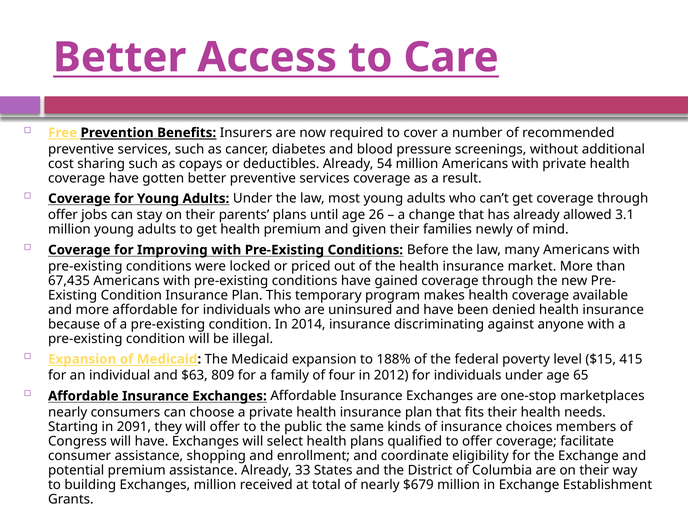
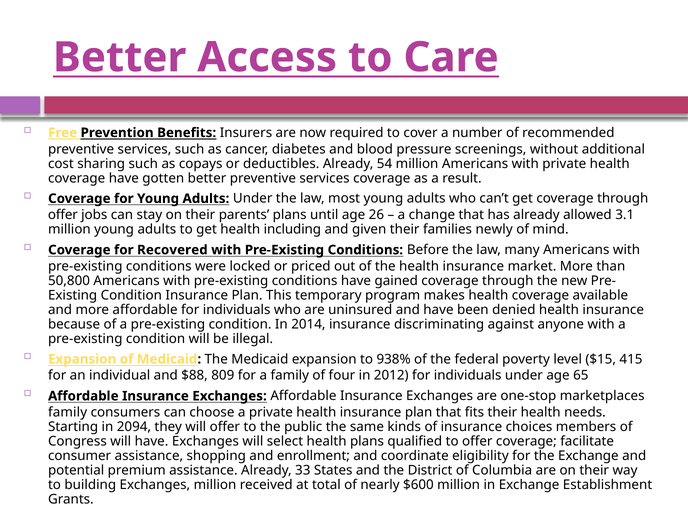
health premium: premium -> including (292, 229)
Improving: Improving -> Recovered (172, 250)
67,435: 67,435 -> 50,800 (69, 281)
188%: 188% -> 938% (394, 359)
$63: $63 -> $88 (195, 376)
nearly: nearly -> family (68, 412)
2091: 2091 -> 2094 (134, 427)
$679: $679 -> $600 (418, 485)
